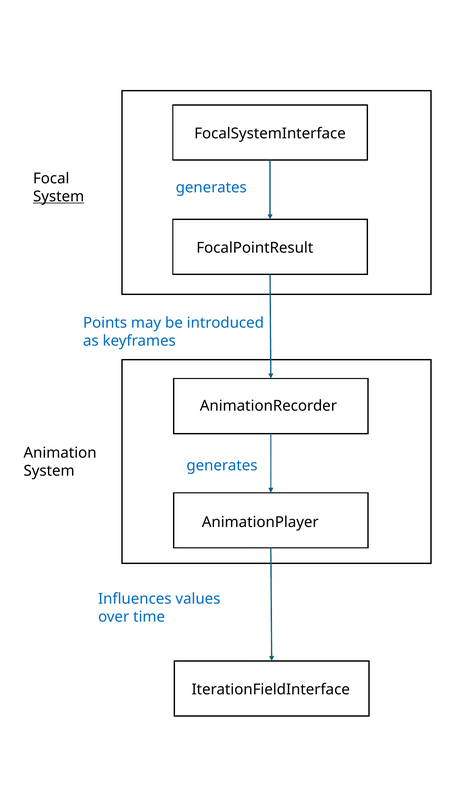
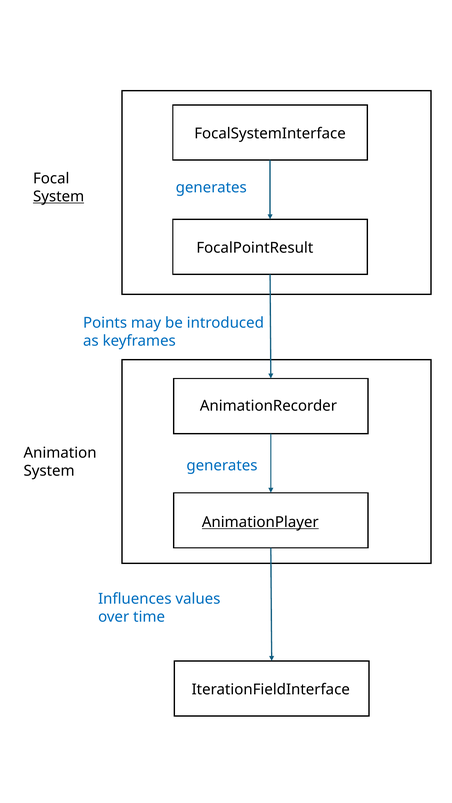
AnimationPlayer underline: none -> present (260, 523)
